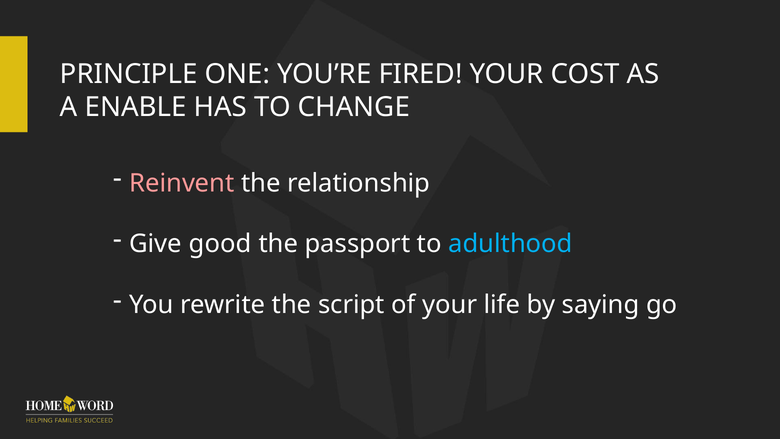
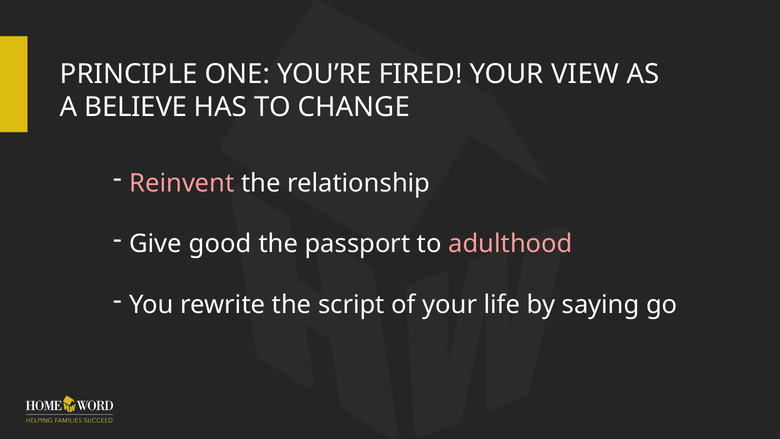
COST: COST -> VIEW (585, 74)
ENABLE: ENABLE -> BELIEVE (136, 107)
adulthood colour: light blue -> pink (510, 244)
